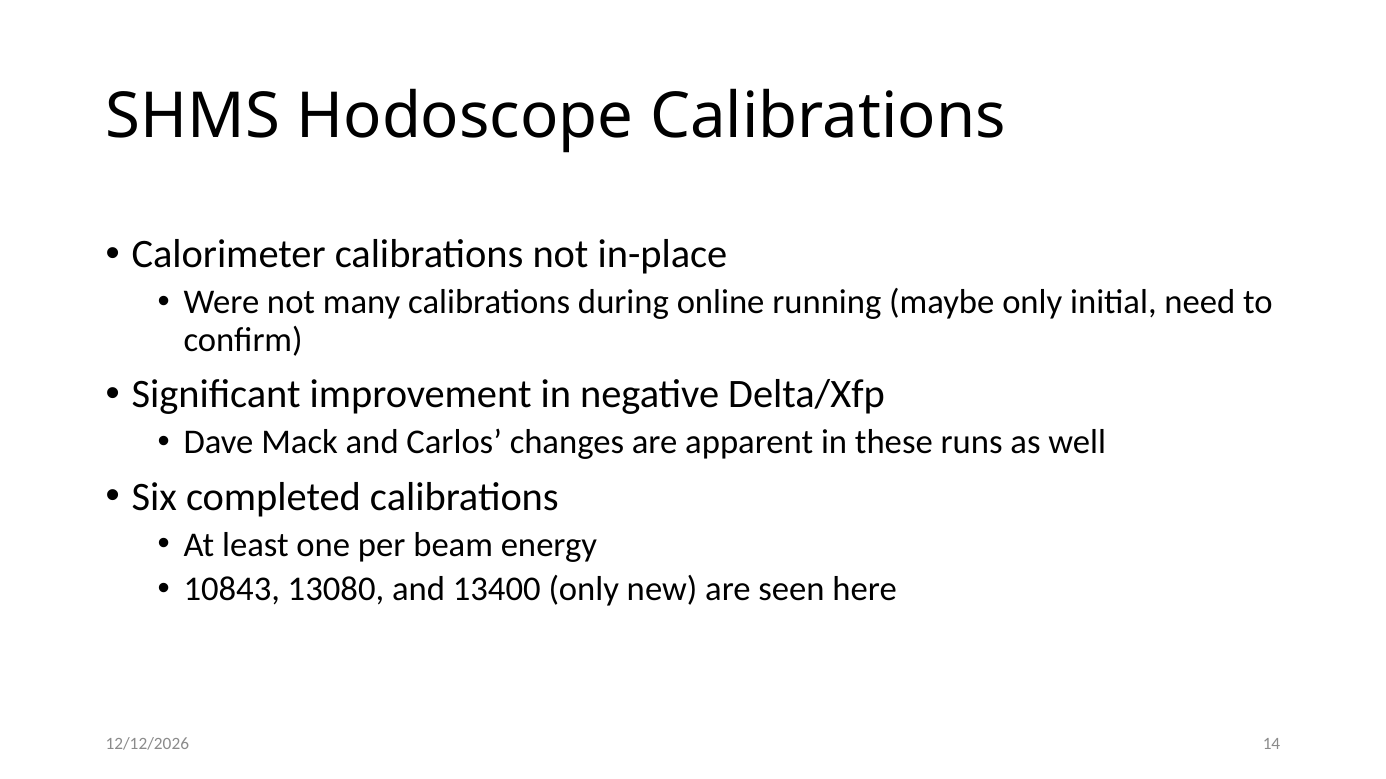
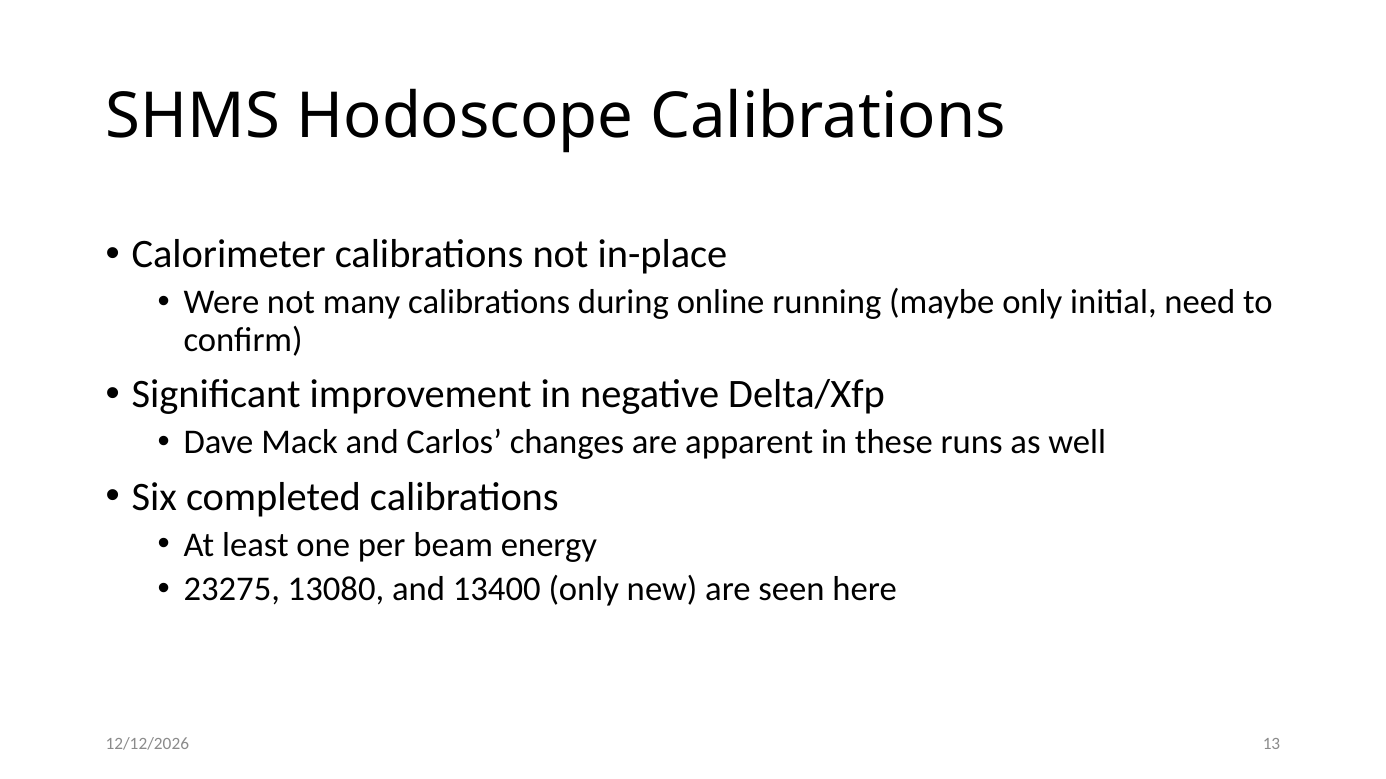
10843: 10843 -> 23275 (232, 590)
14: 14 -> 13 (1272, 744)
